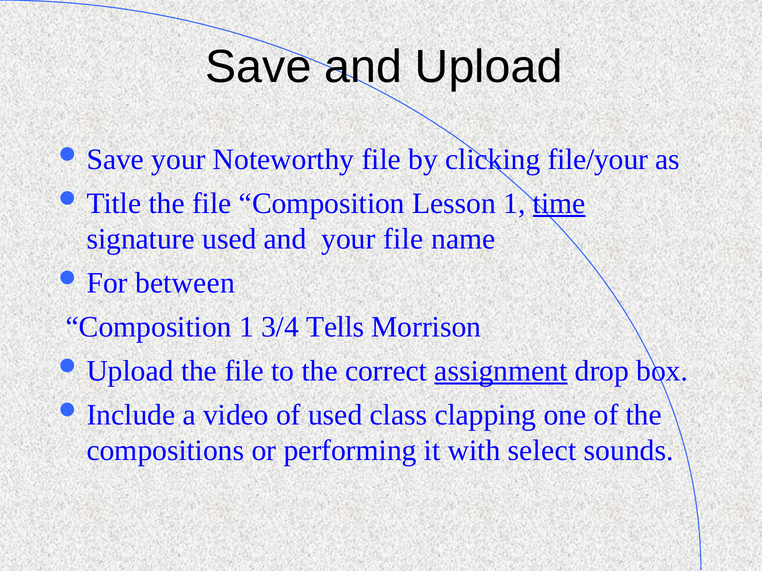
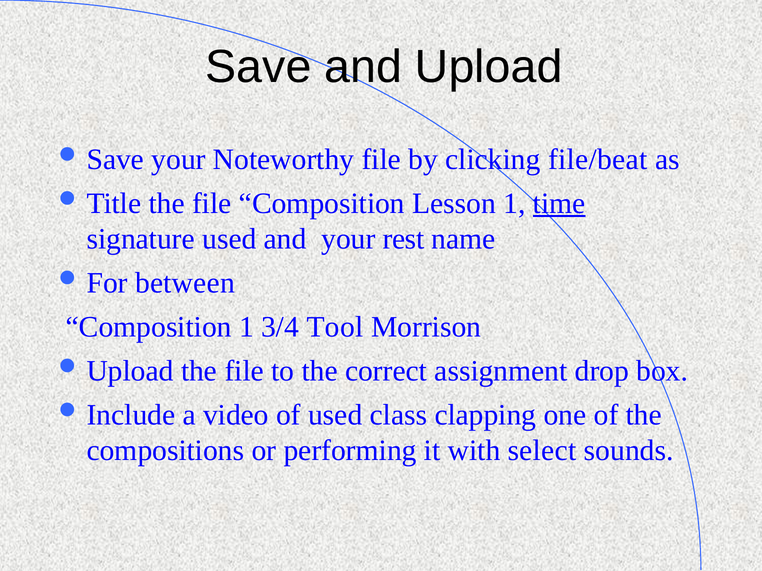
file/your: file/your -> file/beat (598, 159)
your file: file -> rest (403, 239)
Tells: Tells -> Tool (335, 327)
assignment underline: present -> none (501, 371)
